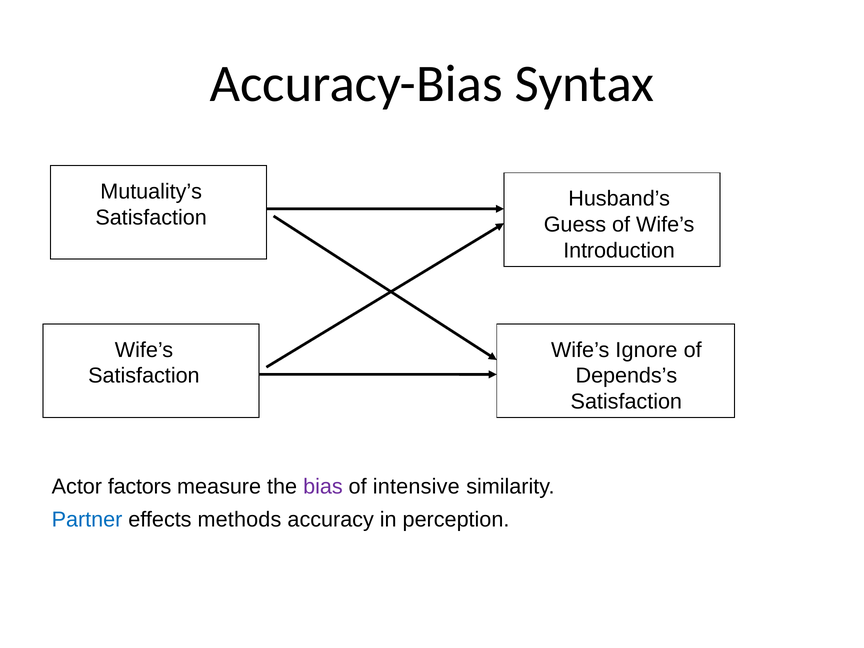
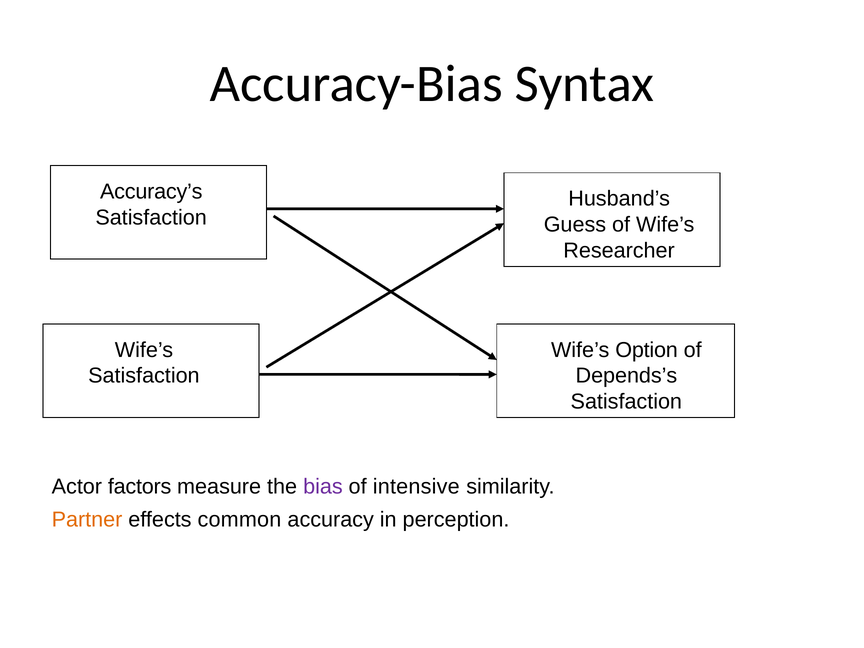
Mutuality’s: Mutuality’s -> Accuracy’s (151, 191)
Introduction: Introduction -> Researcher (619, 251)
Ignore: Ignore -> Option (647, 350)
Partner colour: blue -> orange (87, 520)
methods: methods -> common (239, 520)
